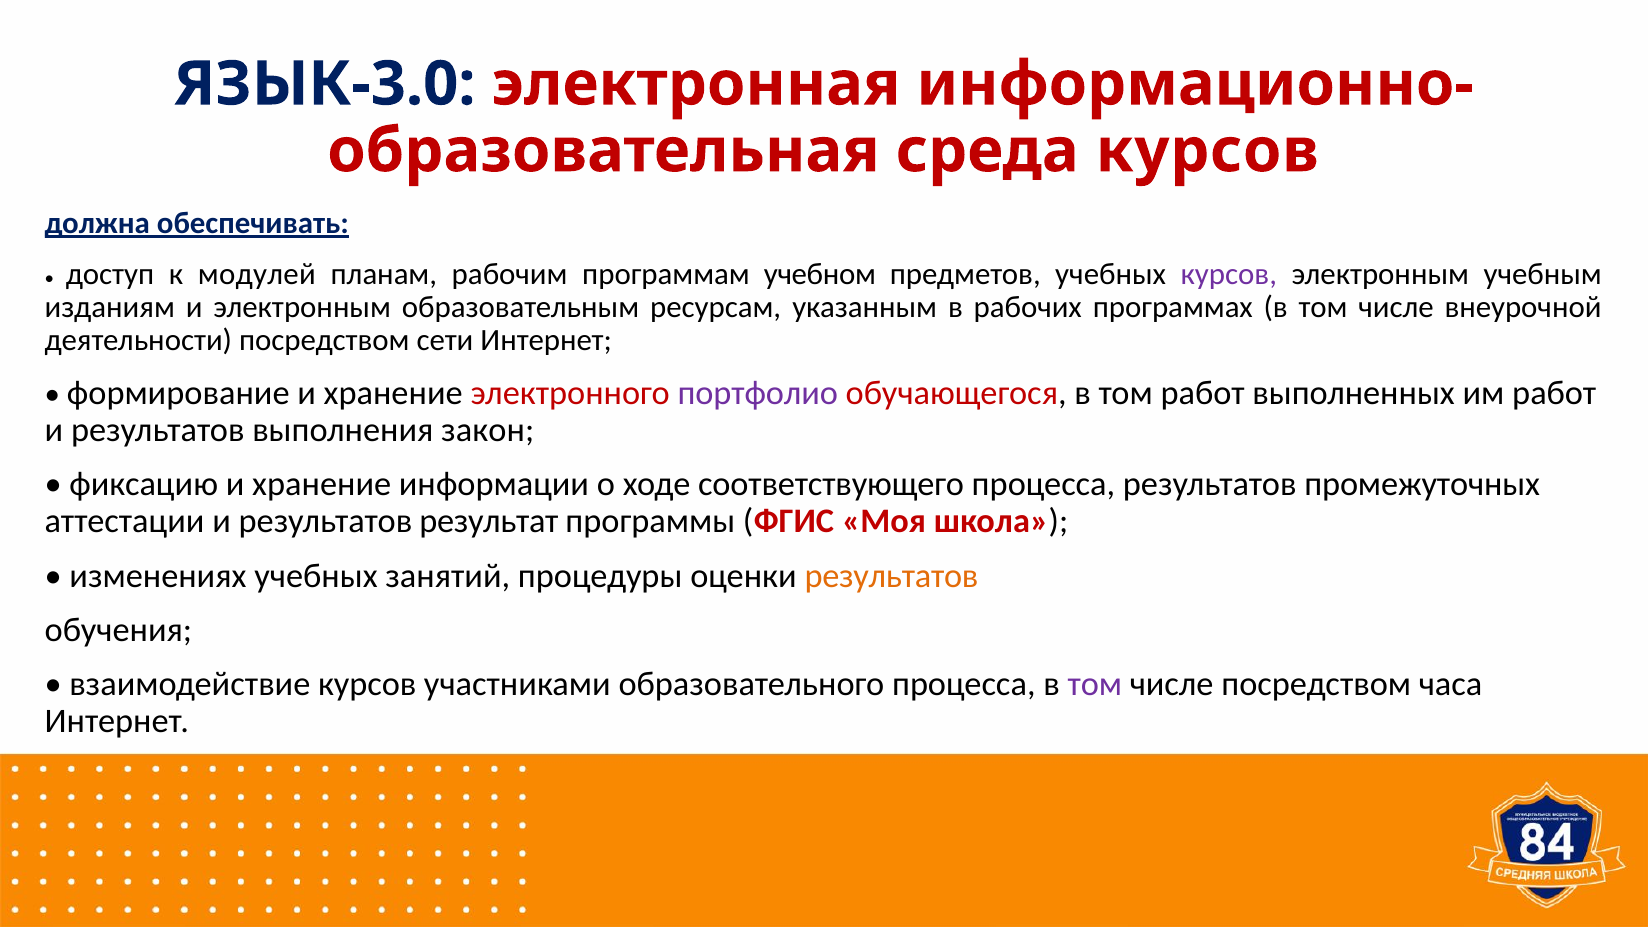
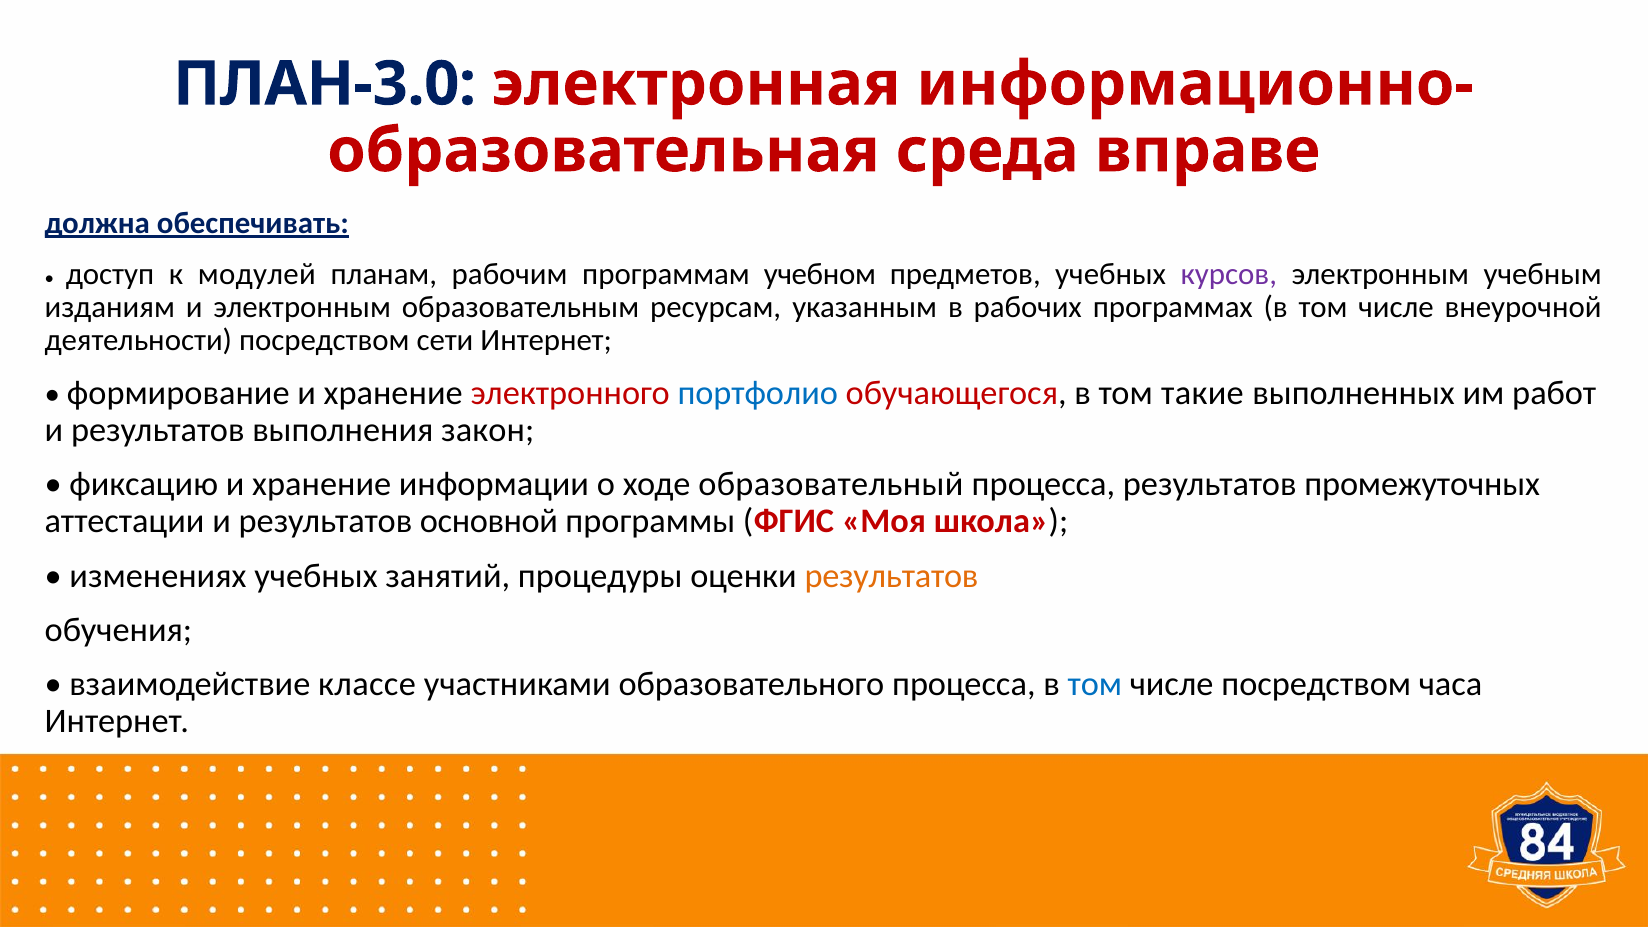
ЯЗЫК-3.0: ЯЗЫК-3.0 -> ПЛАН-3.0 (325, 84)
среда курсов: курсов -> вправе (1208, 151)
портфолио colour: purple -> blue (758, 393)
том работ: работ -> такие (1202, 393)
соответствующего: соответствующего -> образовательный (831, 484)
результат: результат -> основной (489, 522)
взаимодействие курсов: курсов -> классе (367, 684)
том colour: purple -> blue (1095, 684)
